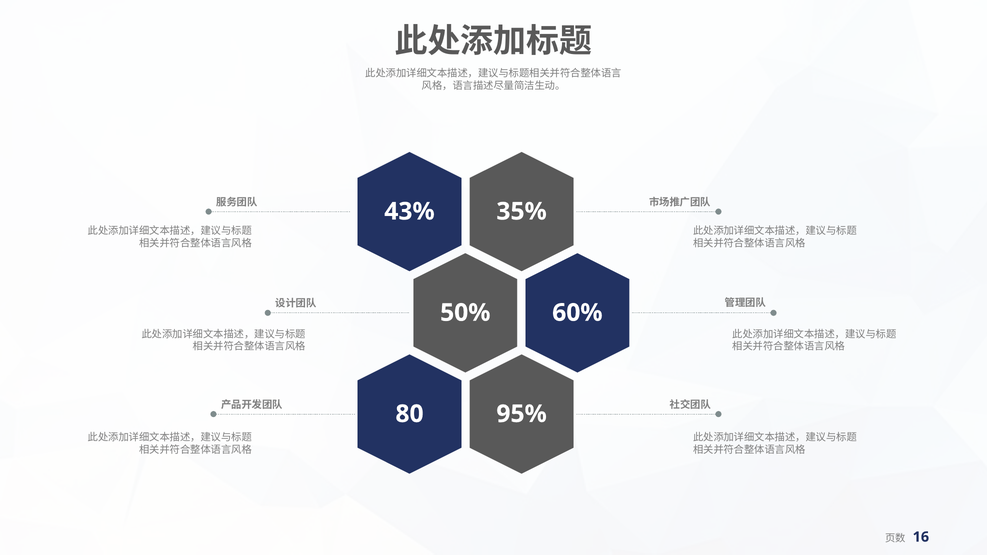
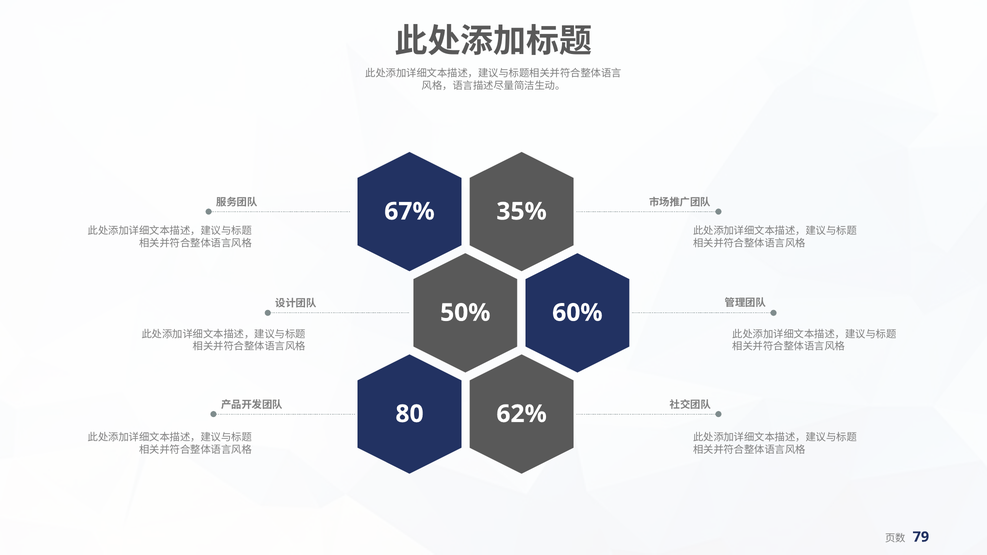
43%: 43% -> 67% (409, 212)
95%: 95% -> 62% (522, 414)
16: 16 -> 79 (921, 537)
